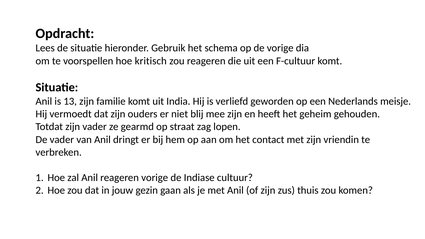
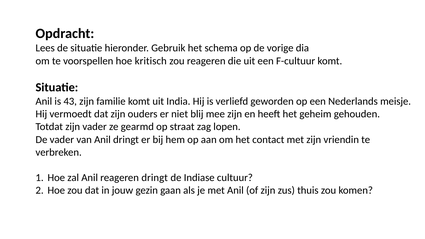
13: 13 -> 43 (70, 101)
reageren vorige: vorige -> dringt (155, 178)
